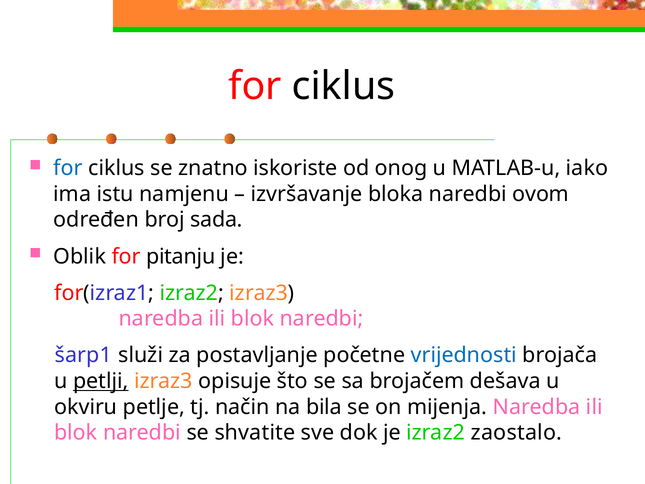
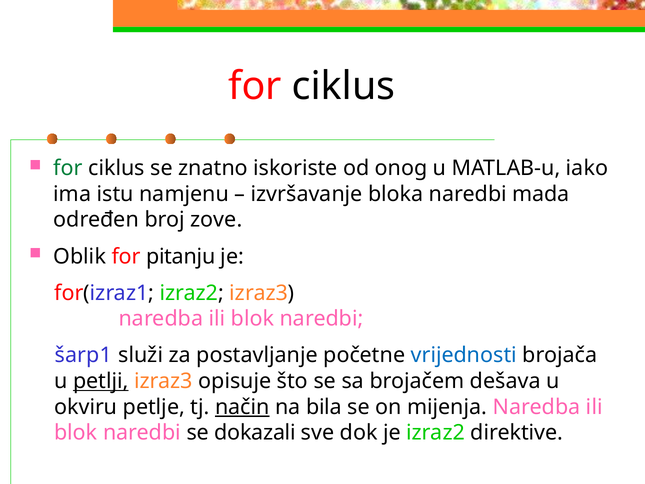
for colour: blue -> green (68, 168)
ovom: ovom -> mada (541, 194)
sada: sada -> zove (216, 220)
način underline: none -> present (242, 407)
shvatite: shvatite -> dokazali (255, 433)
zaostalo: zaostalo -> direktive (517, 433)
